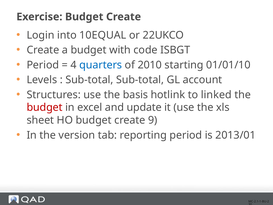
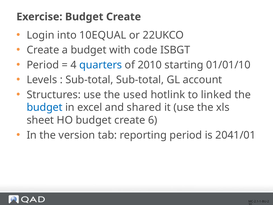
basis: basis -> used (135, 95)
budget colour: red -> blue (45, 107)
update: update -> shared (144, 107)
9: 9 -> 6 (153, 120)
2013/01: 2013/01 -> 2041/01 (236, 135)
